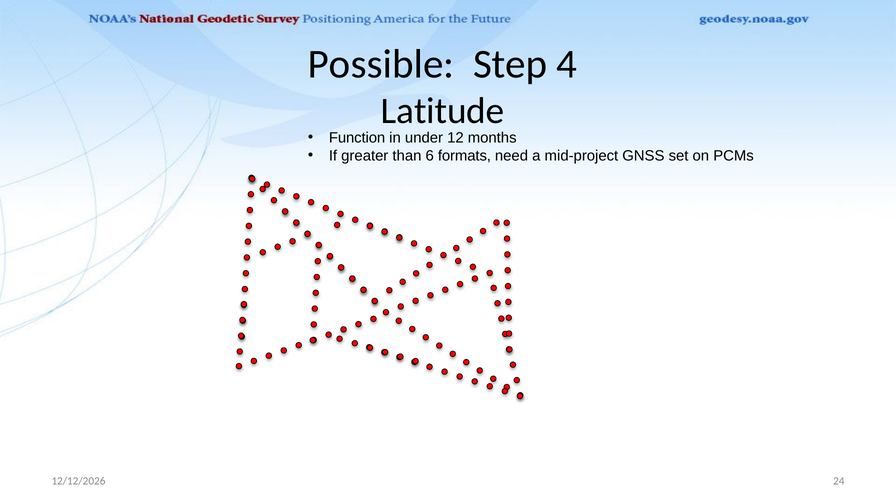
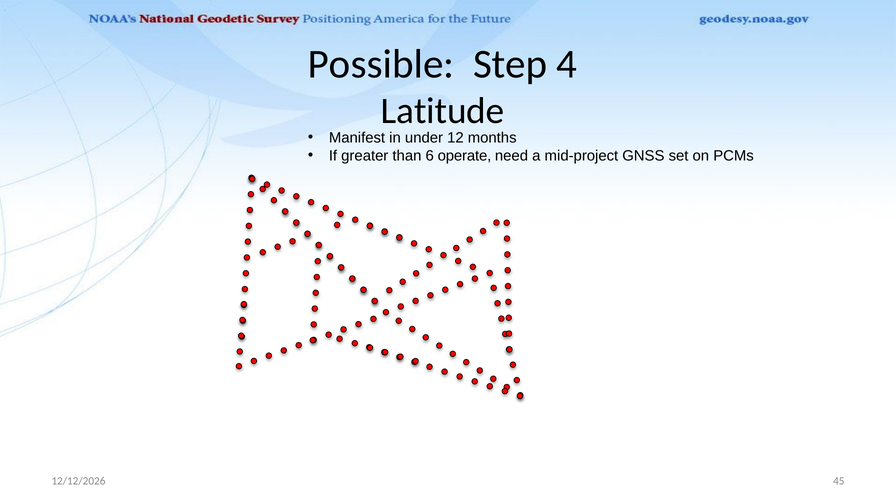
Function: Function -> Manifest (357, 138)
formats: formats -> operate (464, 156)
24: 24 -> 45 (839, 481)
